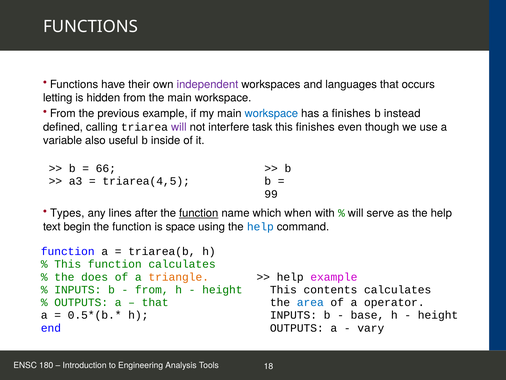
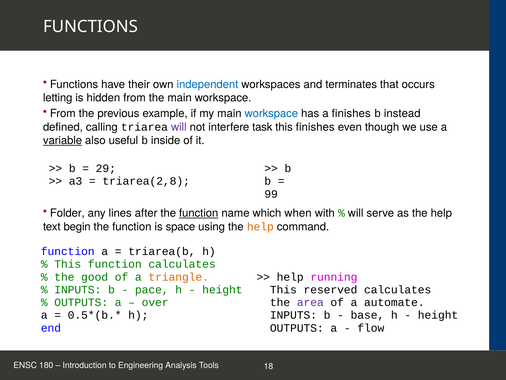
independent colour: purple -> blue (207, 84)
languages: languages -> terminates (351, 84)
variable underline: none -> present (63, 140)
66: 66 -> 29 (106, 168)
triarea(4,5: triarea(4,5 -> triarea(2,8 (146, 181)
Types: Types -> Folder (67, 213)
help colour: blue -> orange (260, 226)
does: does -> good (95, 277)
help example: example -> running (334, 277)
from: from -> pace (152, 289)
contents: contents -> reserved (330, 289)
that: that -> over (155, 302)
area colour: blue -> purple (310, 302)
operator: operator -> automate (394, 302)
vary: vary -> flow (371, 328)
